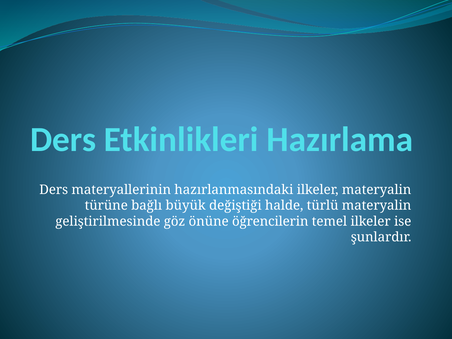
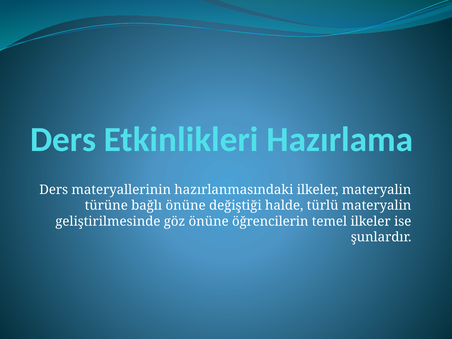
bağlı büyük: büyük -> önüne (186, 206)
